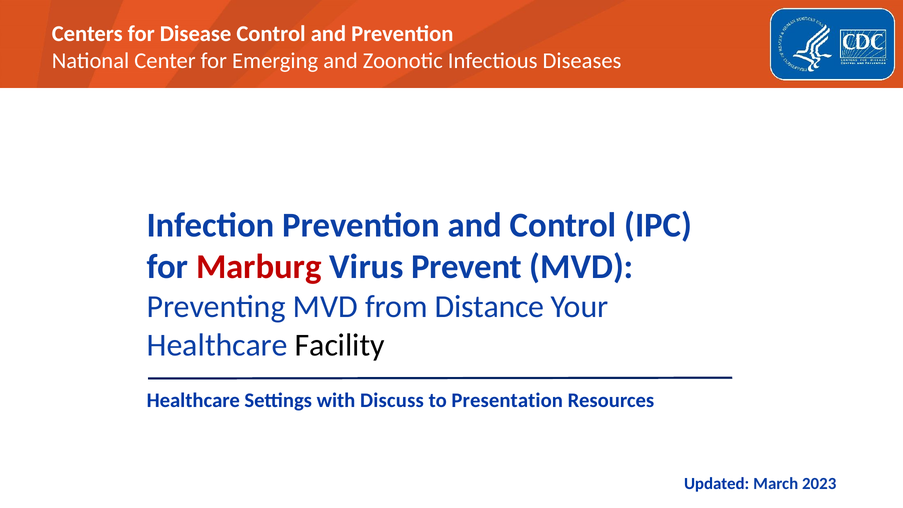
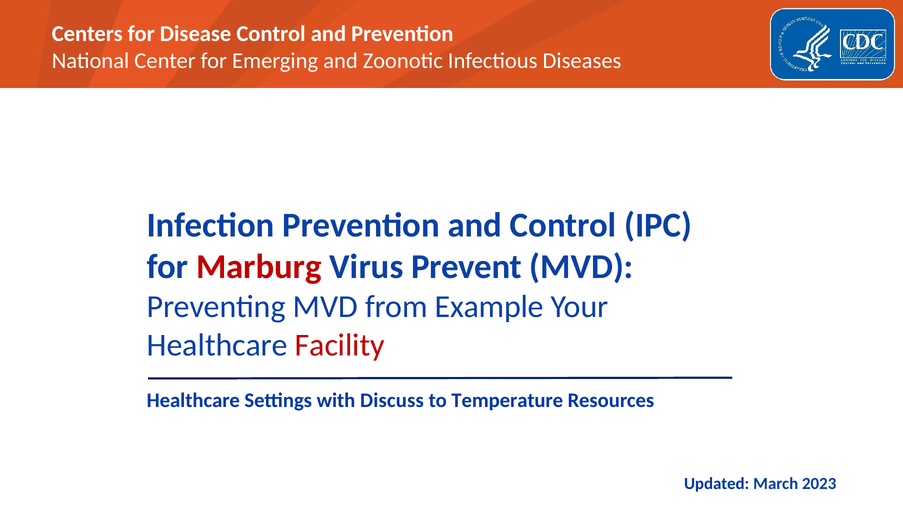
Distance: Distance -> Example (489, 307)
Facility colour: black -> red (340, 345)
Presentation: Presentation -> Temperature (507, 400)
